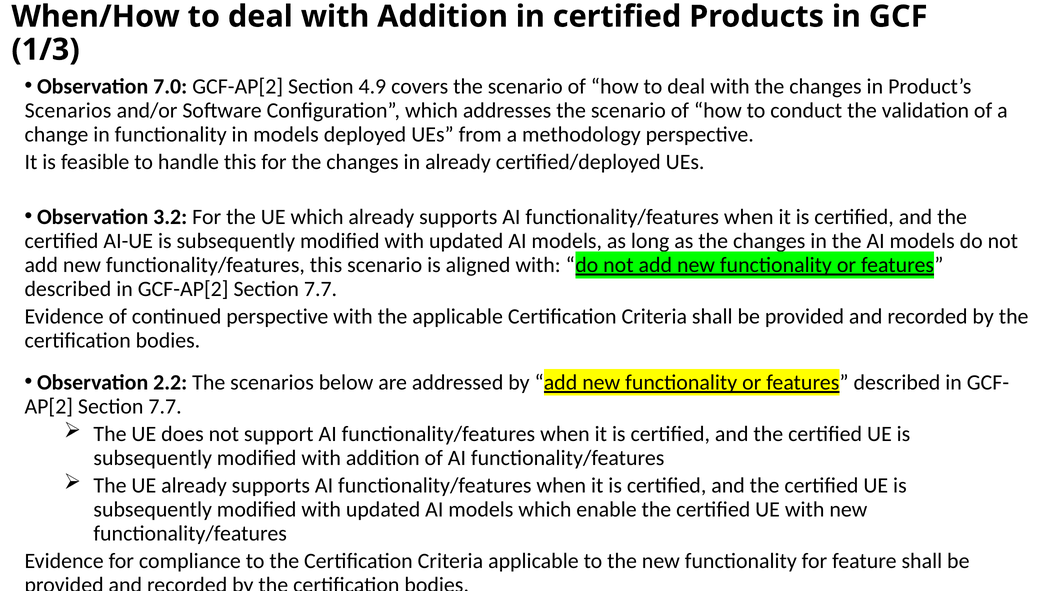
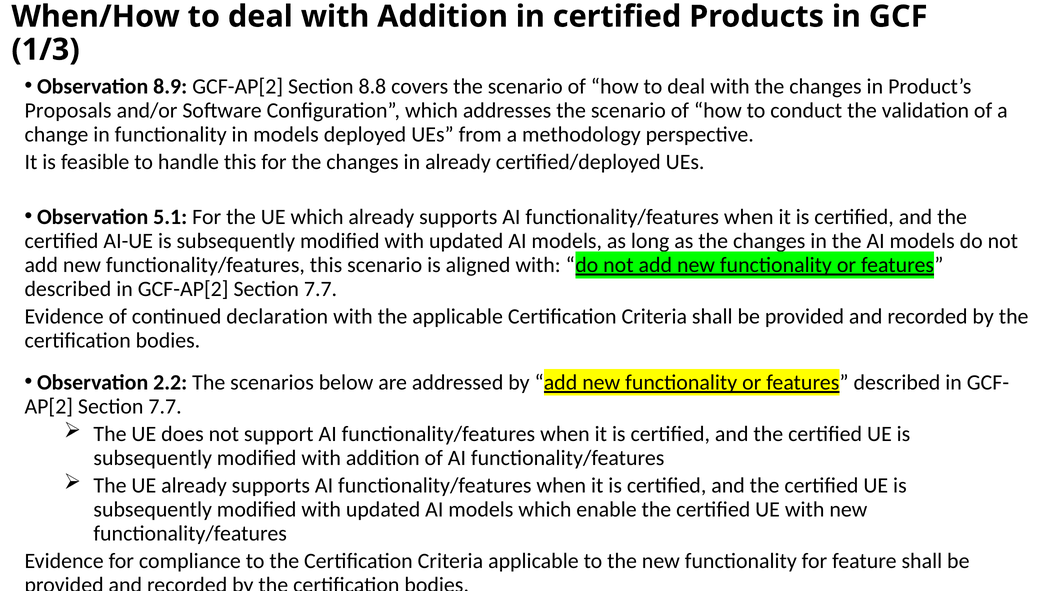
7.0: 7.0 -> 8.9 (170, 86)
4.9: 4.9 -> 8.8 (372, 86)
Scenarios: Scenarios -> Proposals (68, 110)
3.2: 3.2 -> 5.1 (170, 217)
continued perspective: perspective -> declaration (277, 316)
